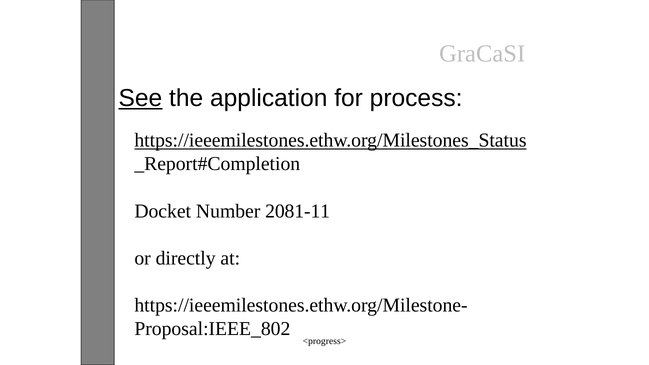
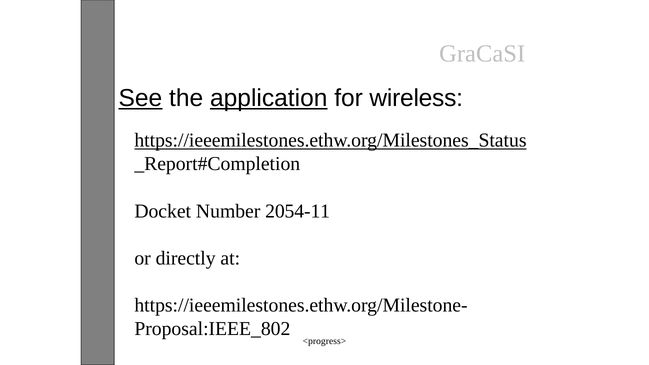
application underline: none -> present (269, 98)
process: process -> wireless (416, 98)
2081-11: 2081-11 -> 2054-11 (298, 211)
